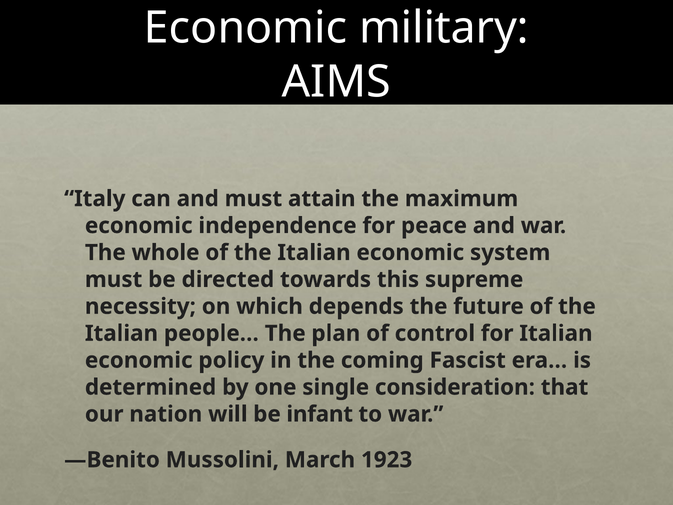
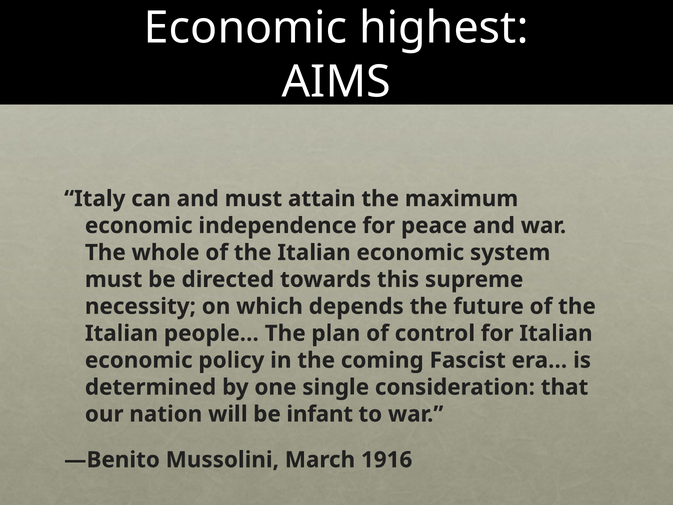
military: military -> highest (444, 28)
1923: 1923 -> 1916 (387, 460)
